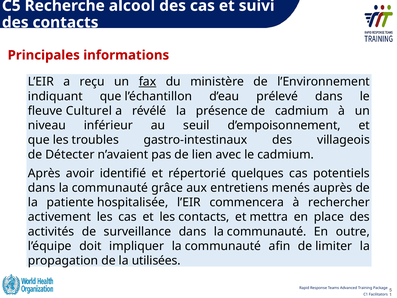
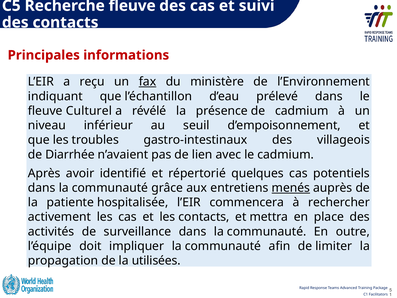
Recherche alcool: alcool -> fleuve (132, 6)
Détecter: Détecter -> Diarrhée (70, 154)
menés underline: none -> present (291, 188)
